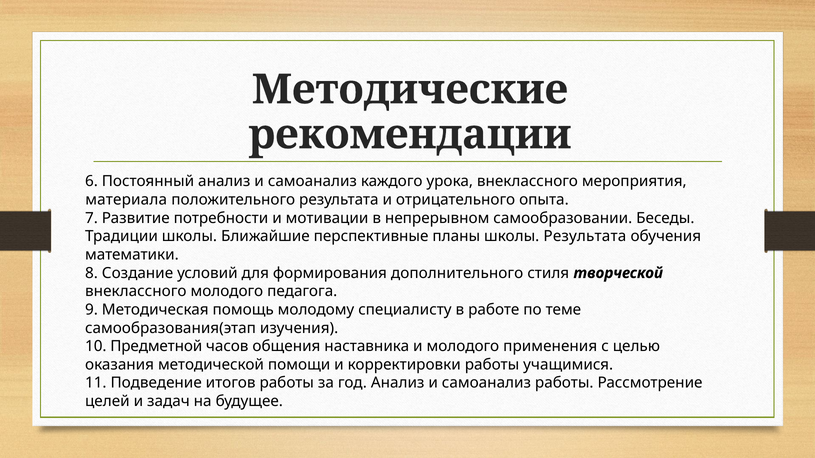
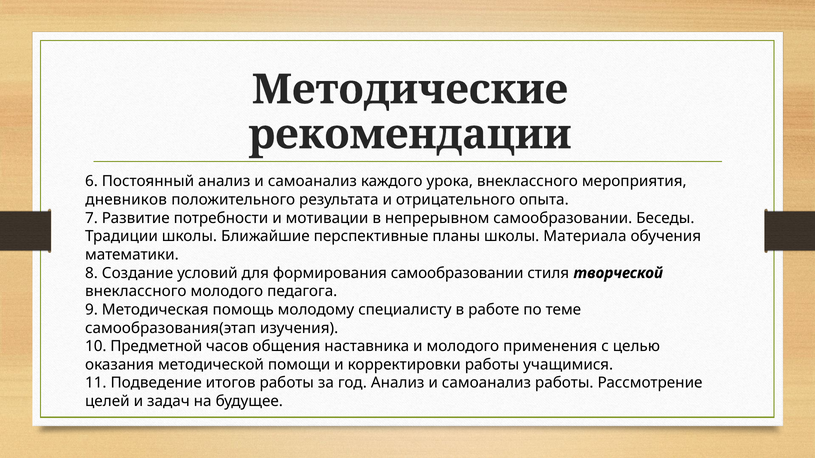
материала: материала -> дневников (126, 200)
школы Результата: Результата -> Материала (585, 237)
формирования дополнительного: дополнительного -> самообразовании (457, 273)
